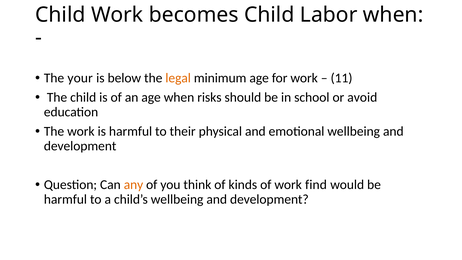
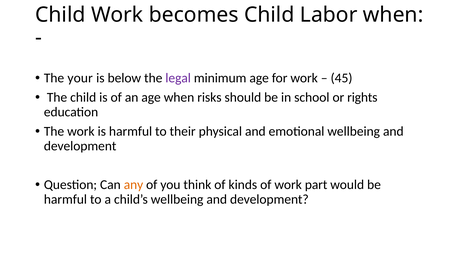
legal colour: orange -> purple (178, 78)
11: 11 -> 45 (342, 78)
avoid: avoid -> rights (362, 97)
find: find -> part (316, 185)
